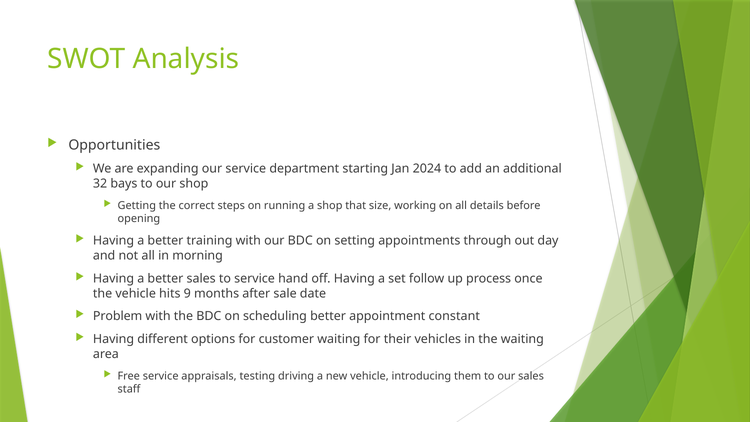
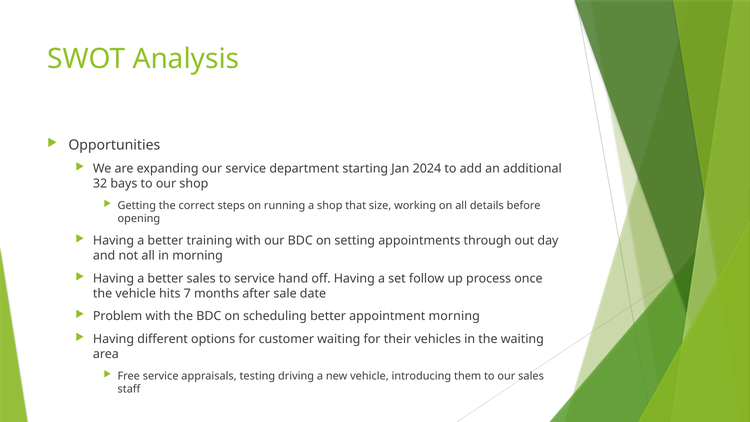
9: 9 -> 7 (187, 293)
appointment constant: constant -> morning (454, 316)
